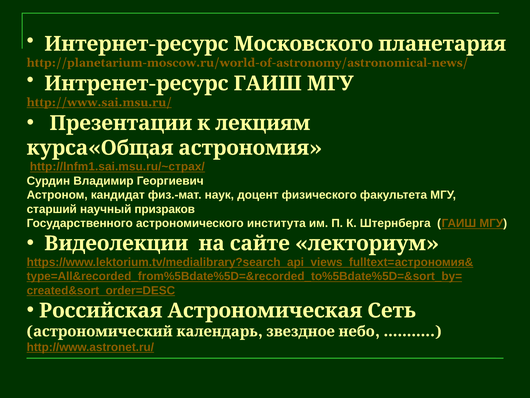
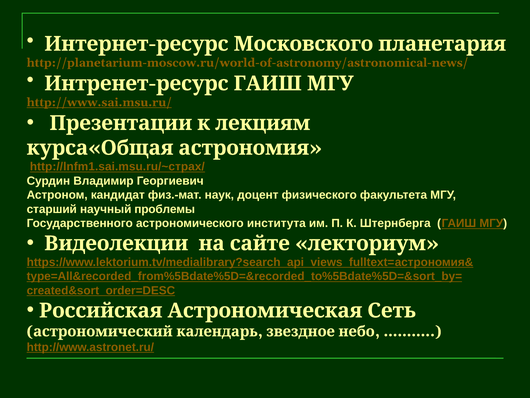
призраков: призраков -> проблемы (165, 209)
